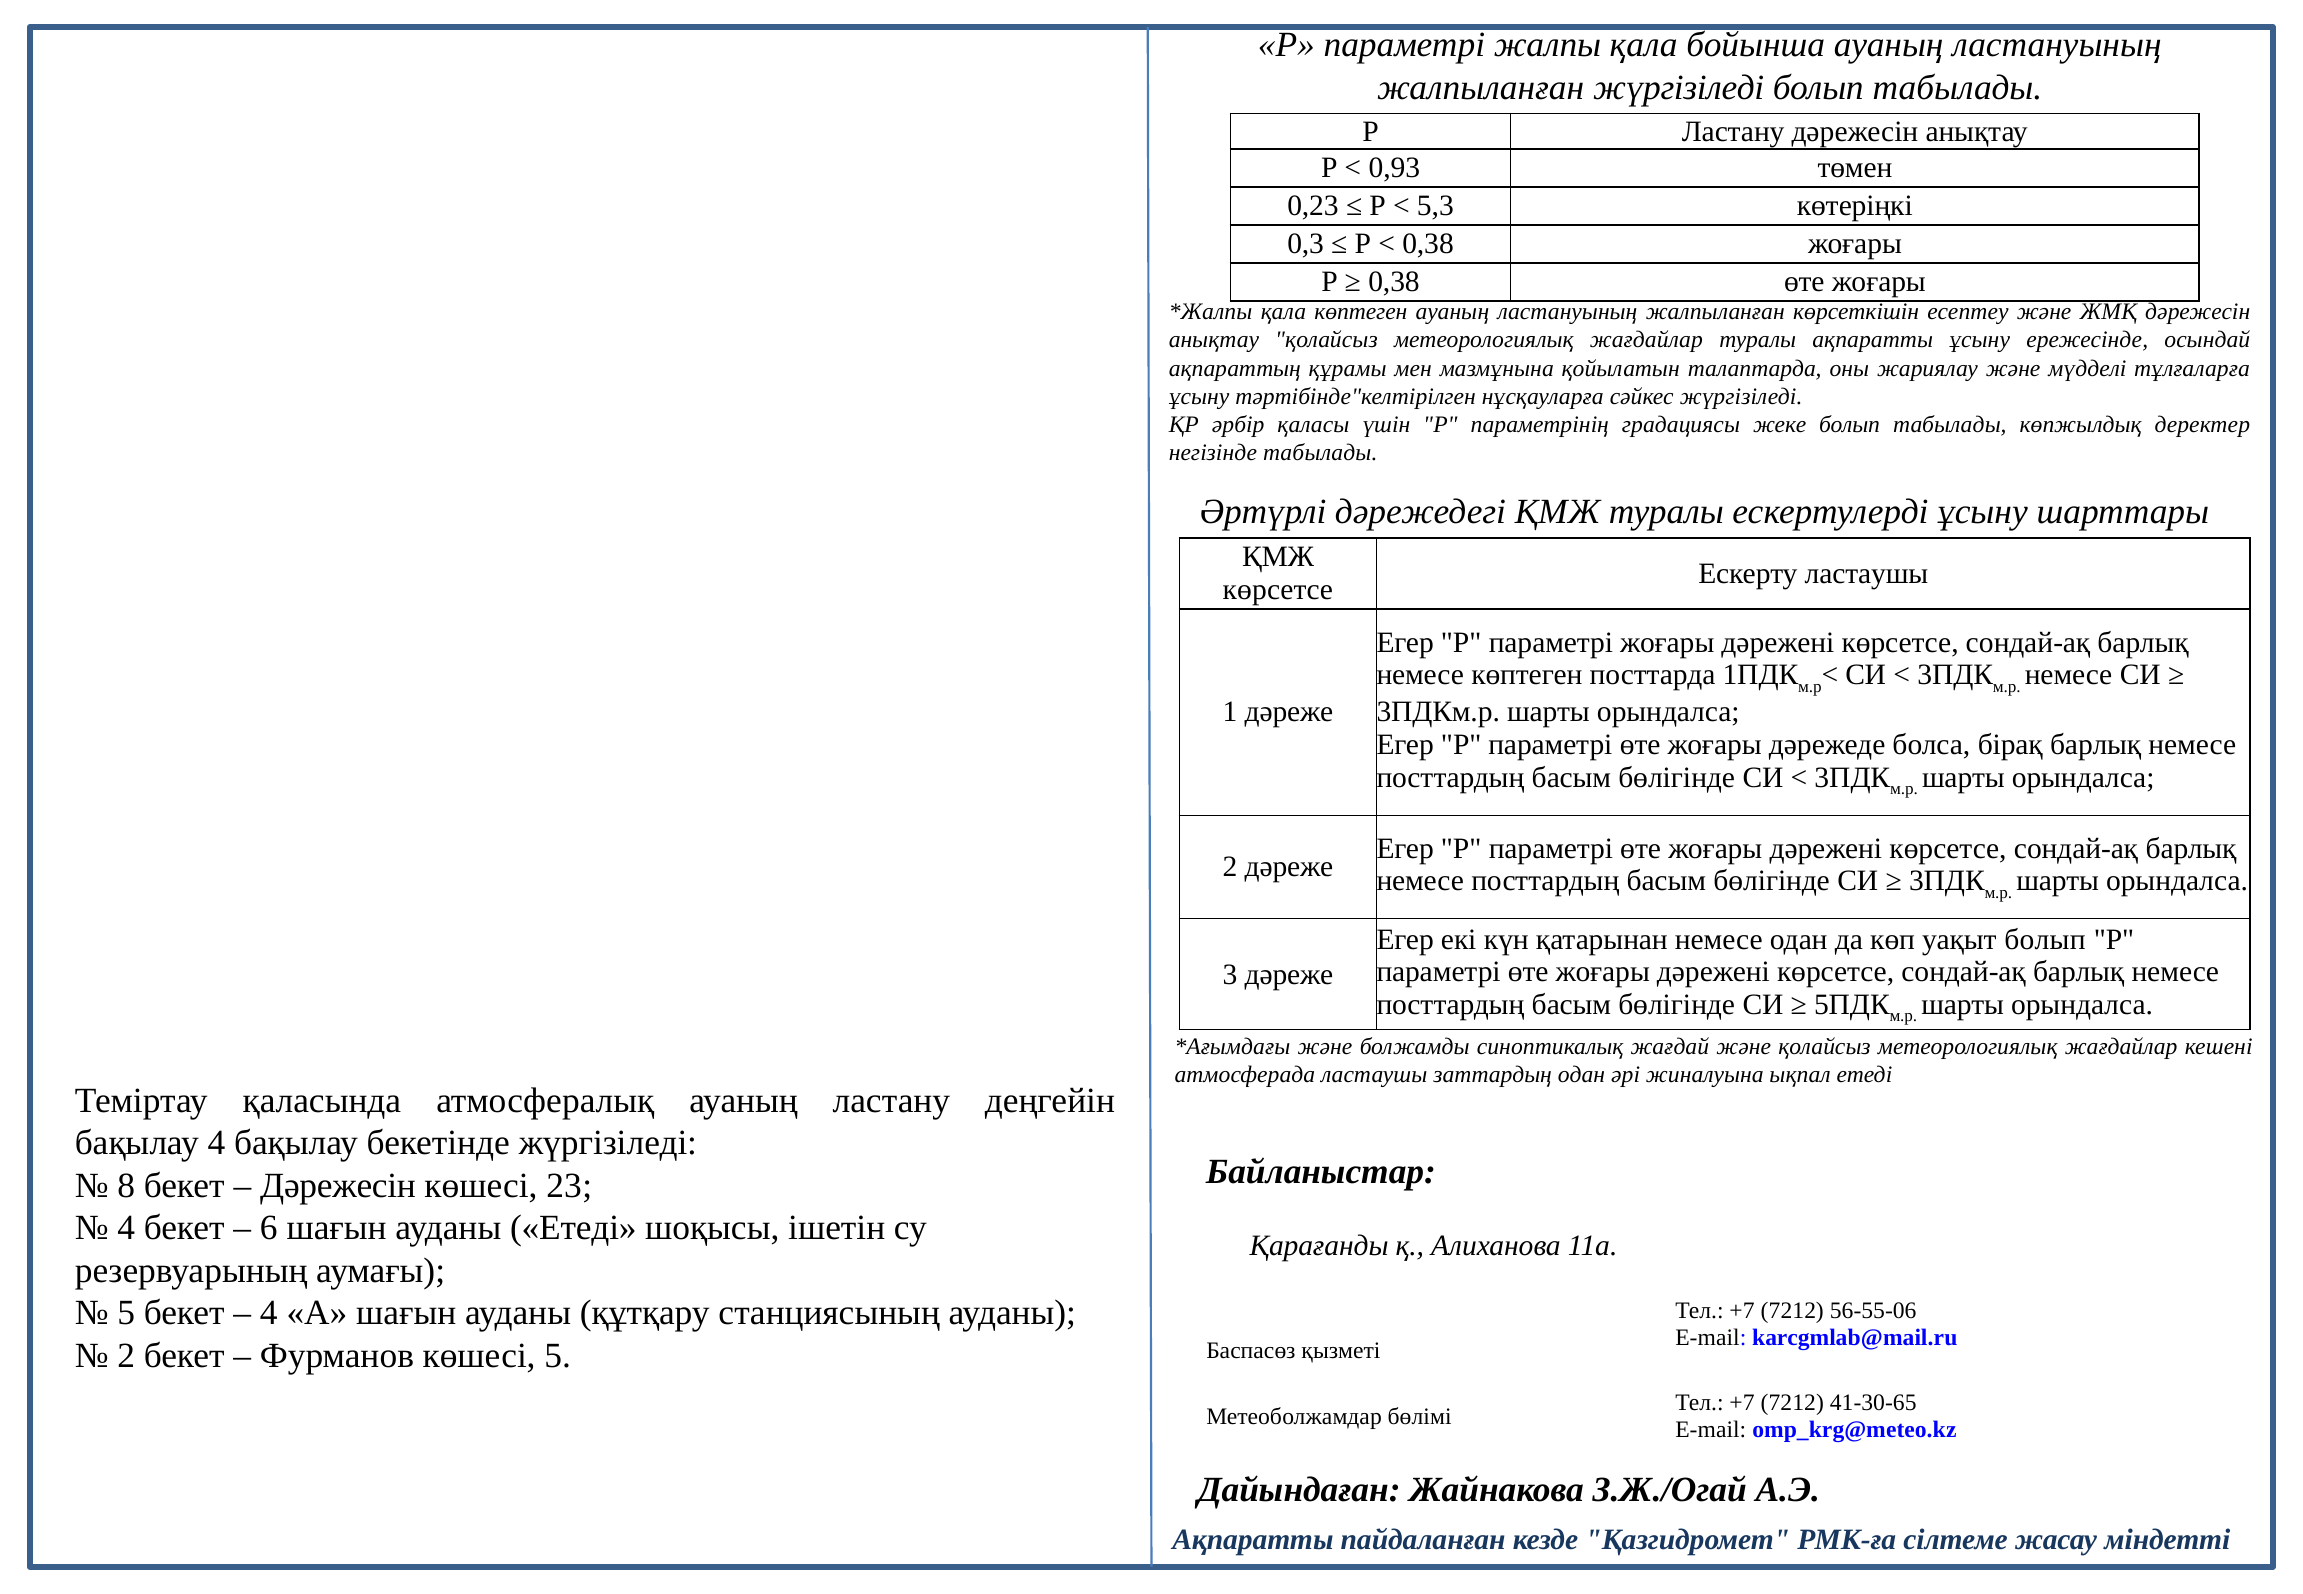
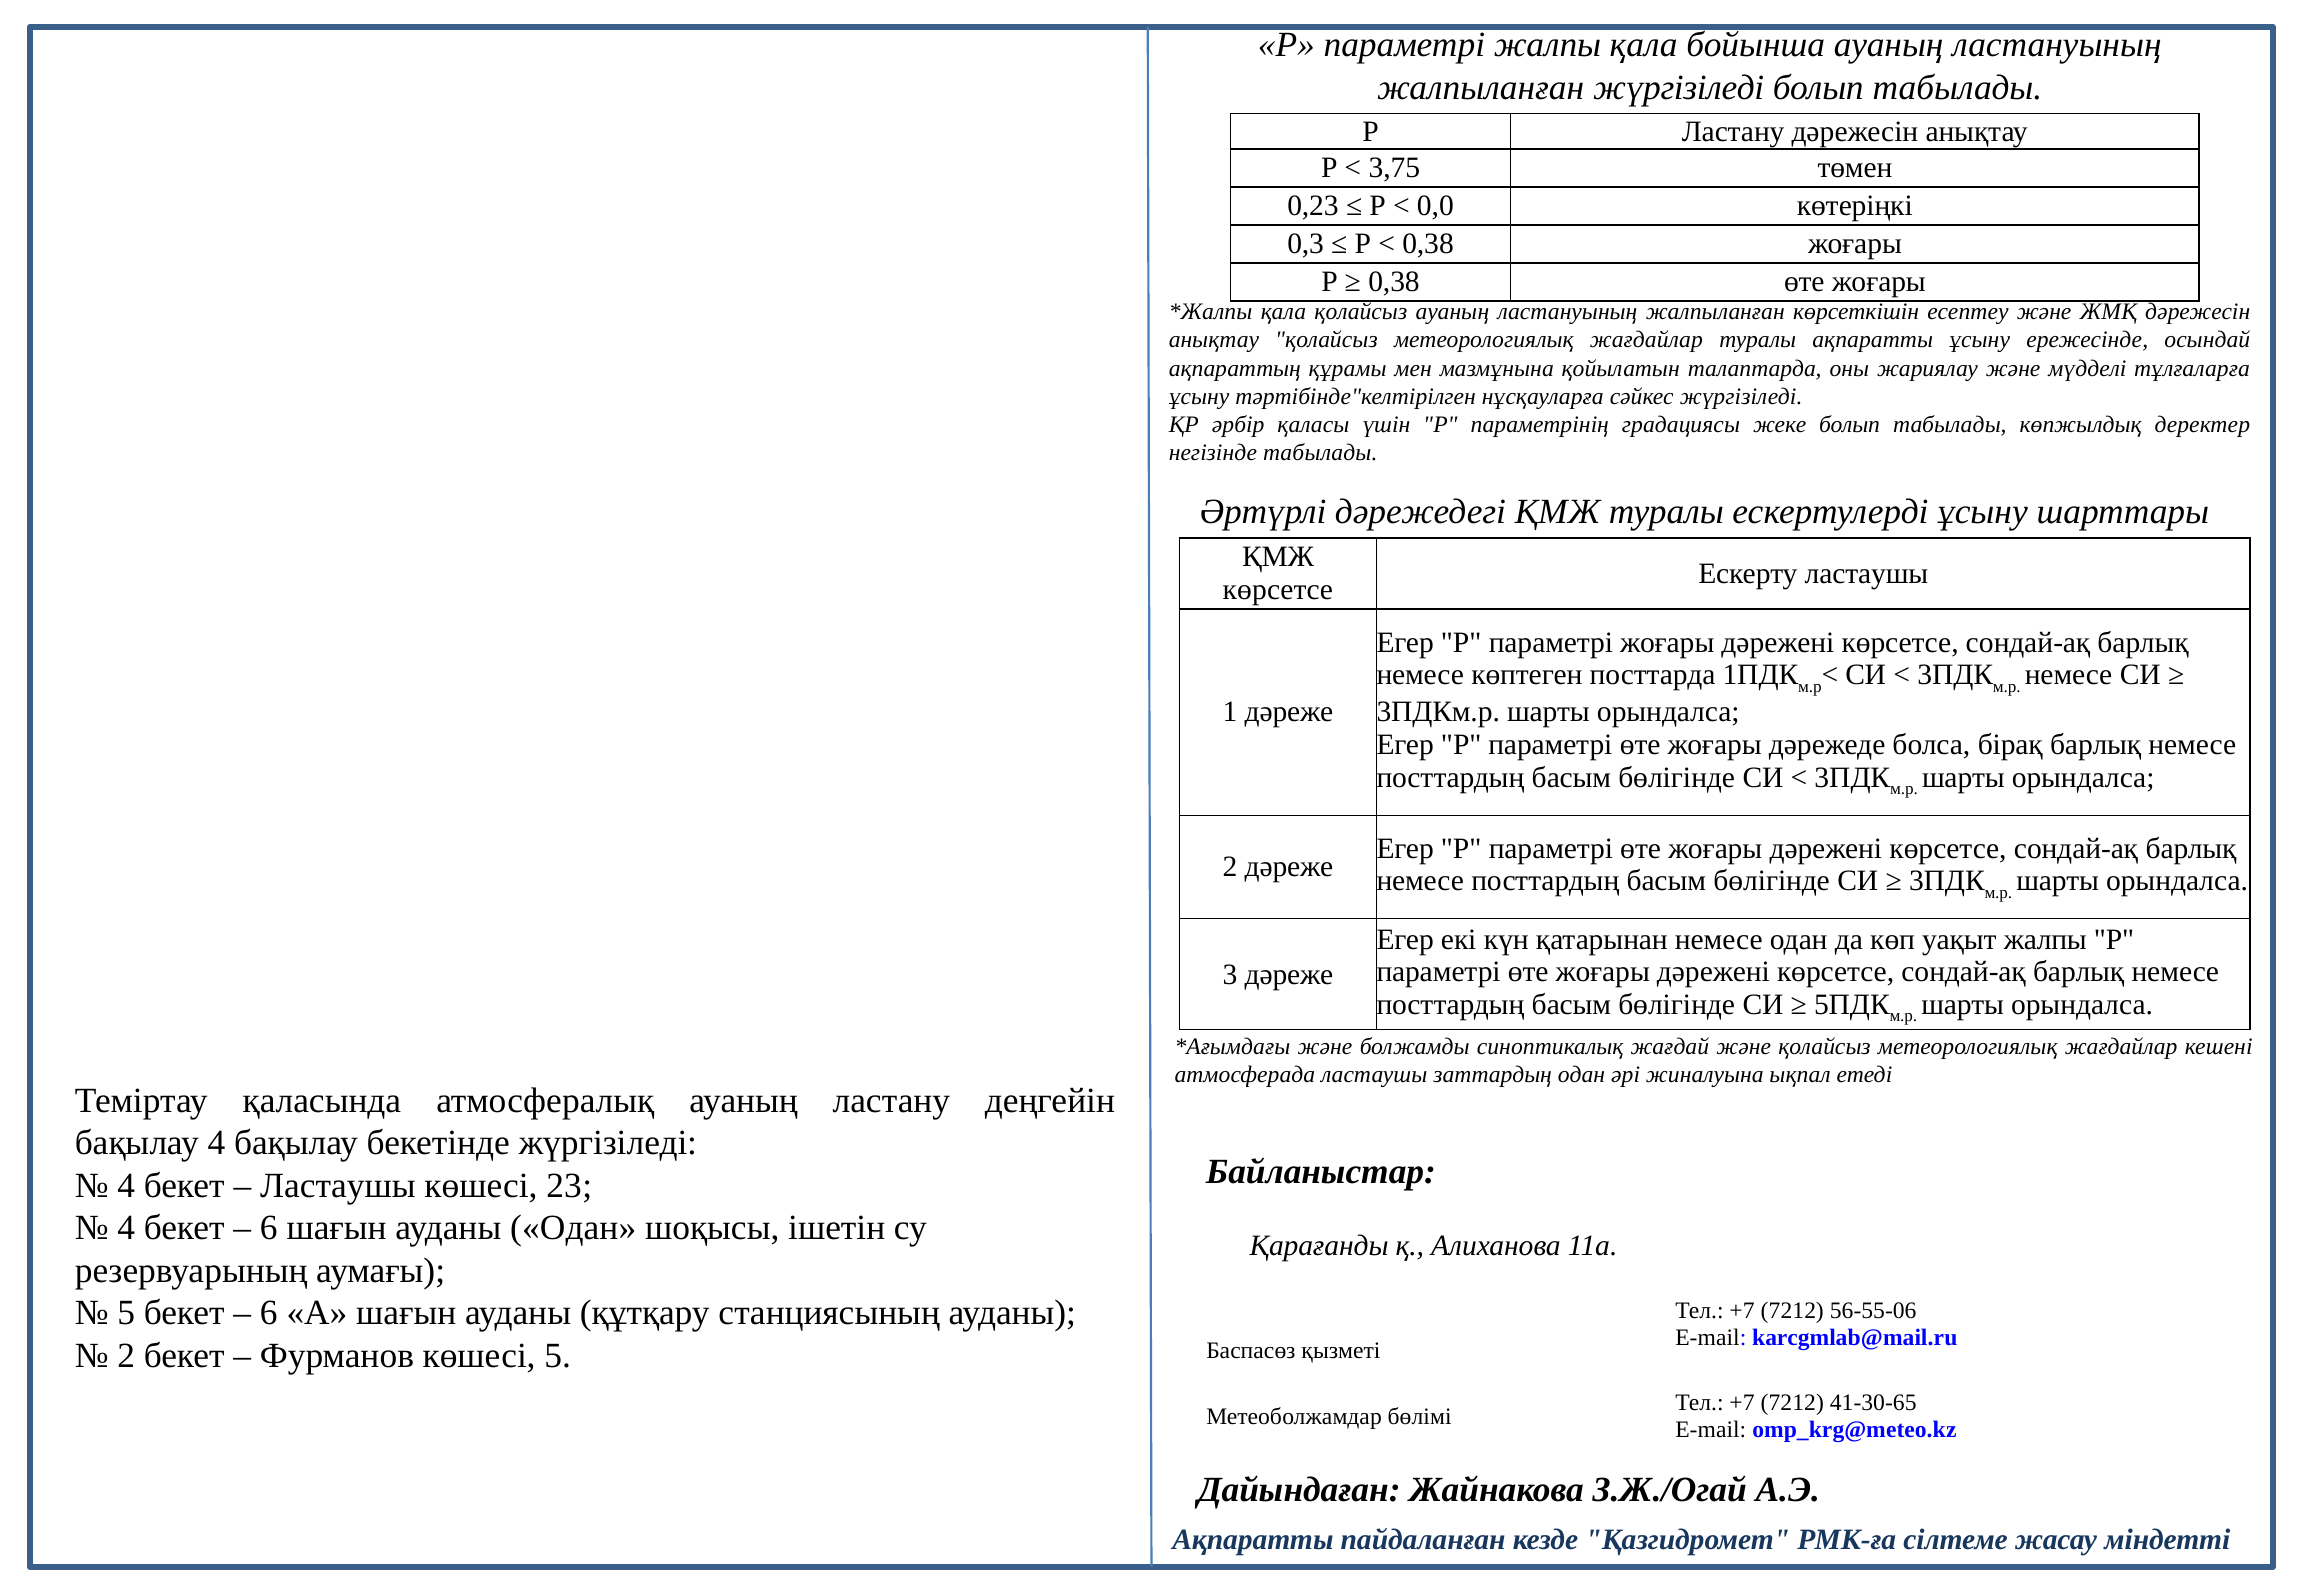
0,93: 0,93 -> 3,75 (1394, 168)
5,3: 5,3 -> 0,0 (1435, 206)
қала көптеген: көптеген -> қолайсыз (1361, 312)
уақыт болып: болып -> жалпы (2045, 940)
8: 8 -> 4 (126, 1186)
Дәрежесін: Дәрежесін -> Ластаушы (338, 1186)
ауданы Етеді: Етеді -> Одан (573, 1228)
4: 4 -> 6 (269, 1313)
